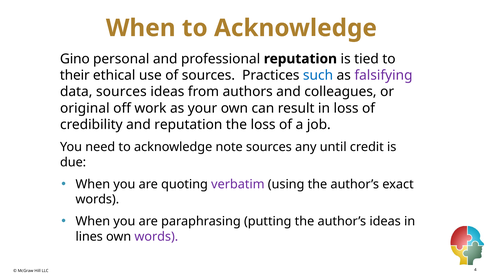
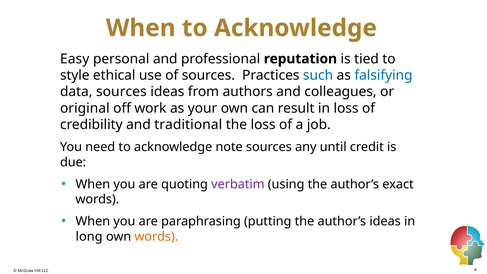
Gino: Gino -> Easy (75, 59)
their: their -> style (75, 75)
falsifying colour: purple -> blue (383, 75)
and reputation: reputation -> traditional (188, 125)
lines: lines -> long (89, 237)
words colour: purple -> orange (156, 237)
